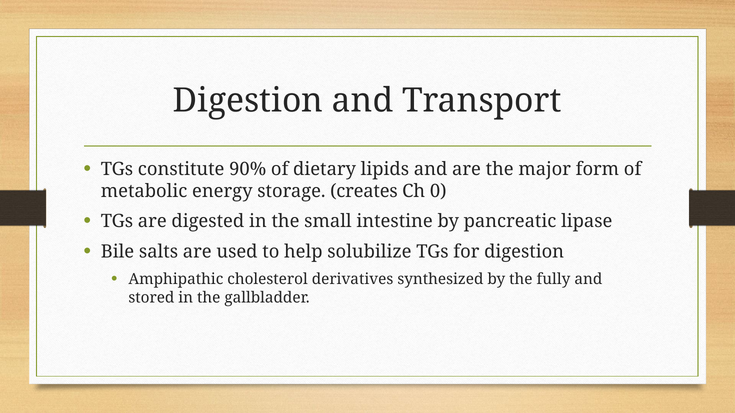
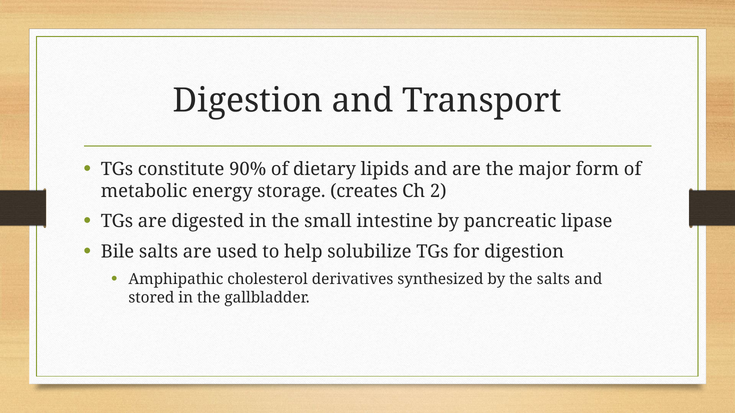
0: 0 -> 2 (438, 191)
the fully: fully -> salts (553, 280)
